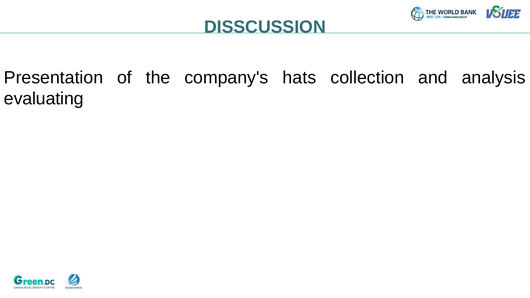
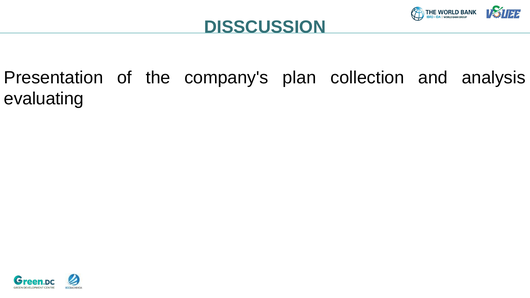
hats: hats -> plan (299, 78)
